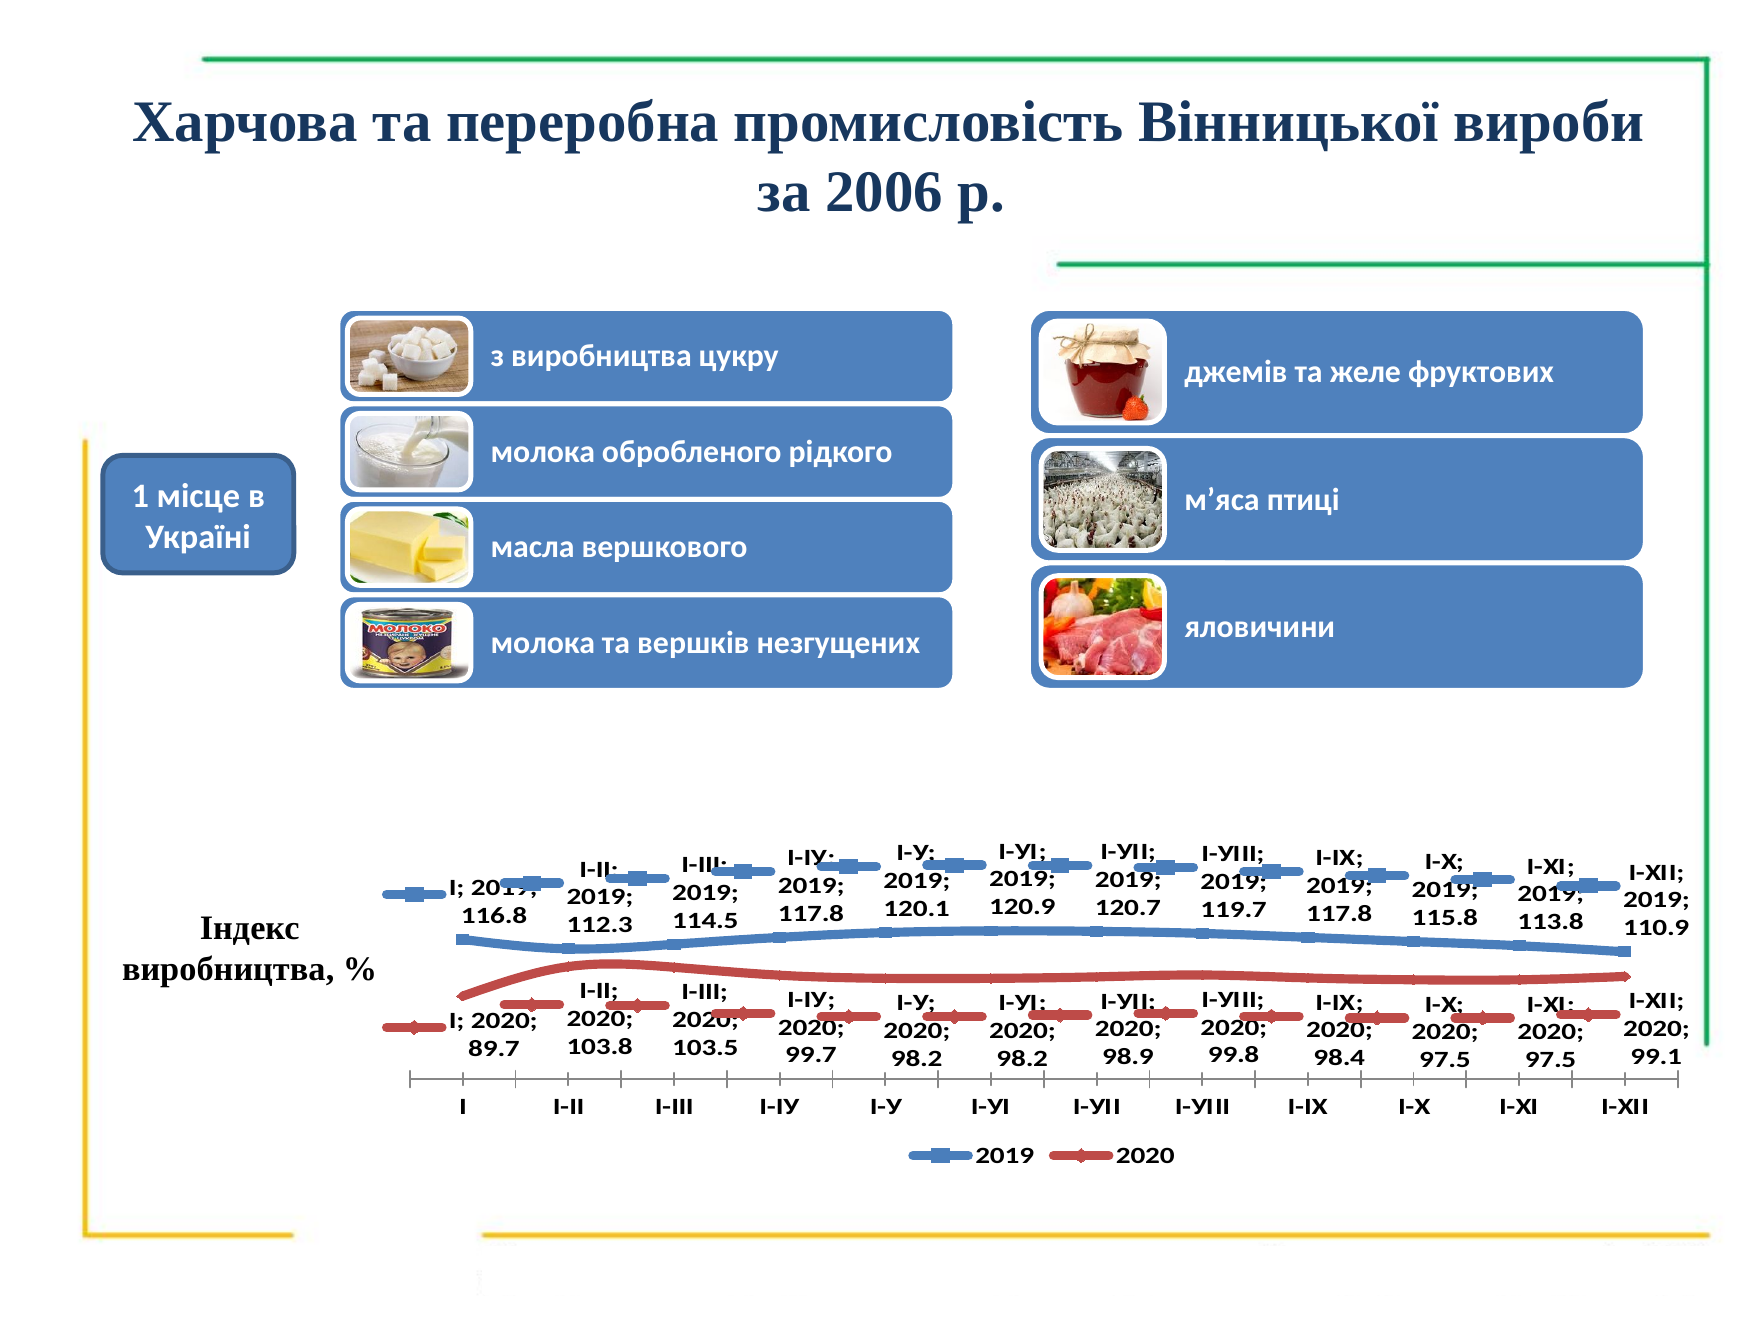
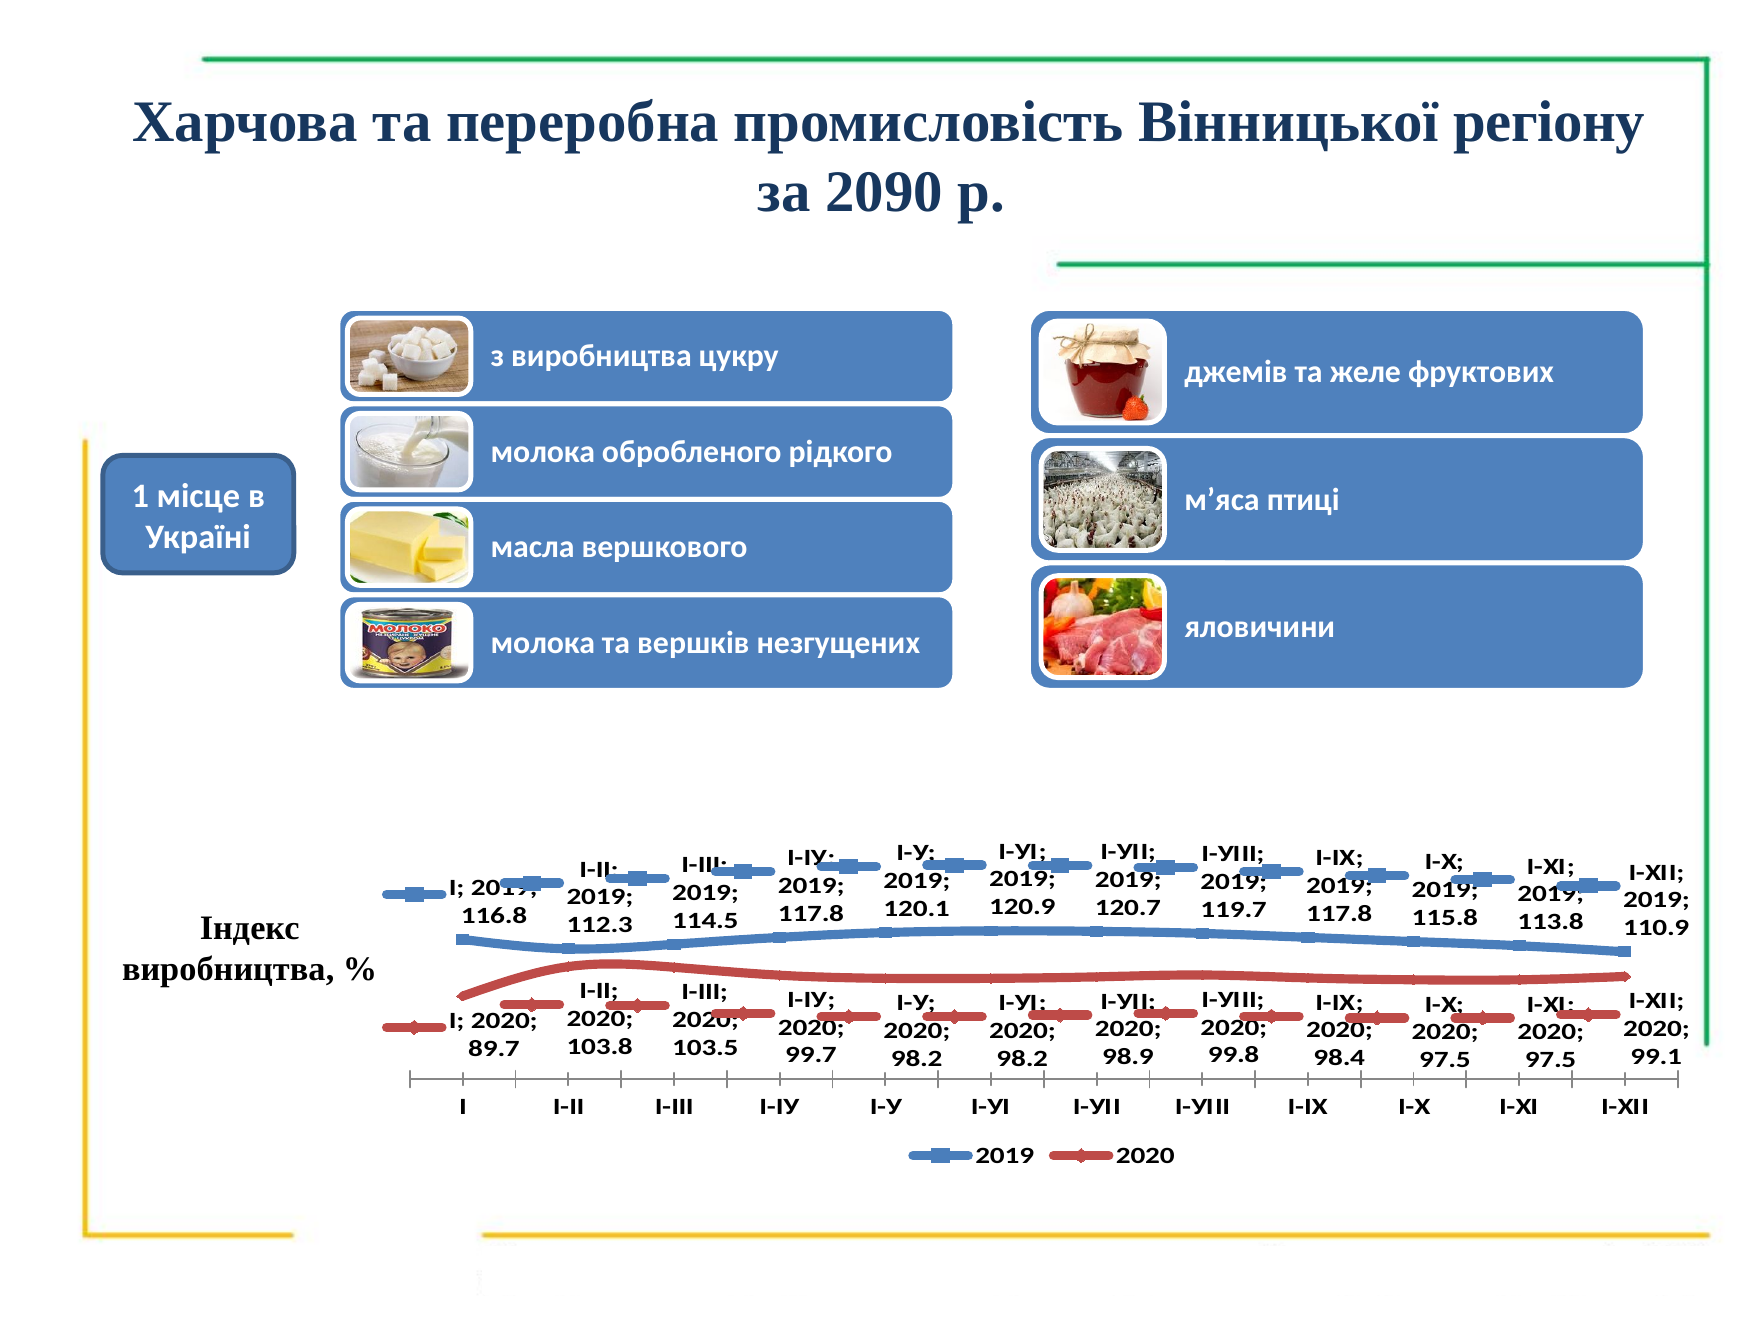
вироби: вироби -> регіону (1549, 122)
2006: 2006 -> 2090 (884, 192)
